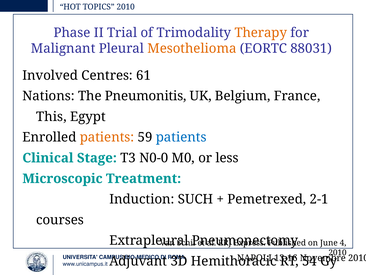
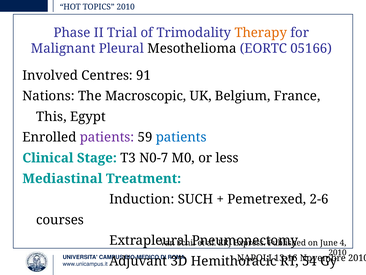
Mesothelioma colour: orange -> black (192, 48)
88031: 88031 -> 05166 (311, 48)
61: 61 -> 91 (144, 75)
Pneumonitis: Pneumonitis -> Macroscopic (146, 96)
patients colour: orange -> purple (107, 137)
N0-0: N0-0 -> N0-7 (154, 158)
Microscopic: Microscopic -> Mediastinal (62, 178)
2-1: 2-1 -> 2-6 (319, 199)
